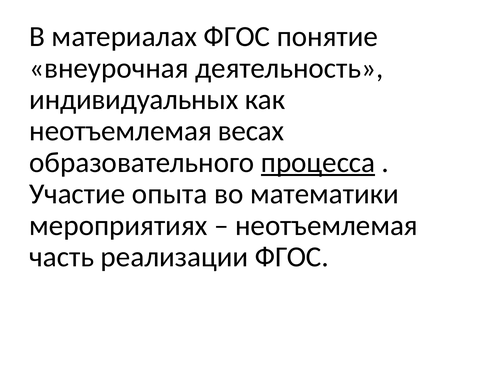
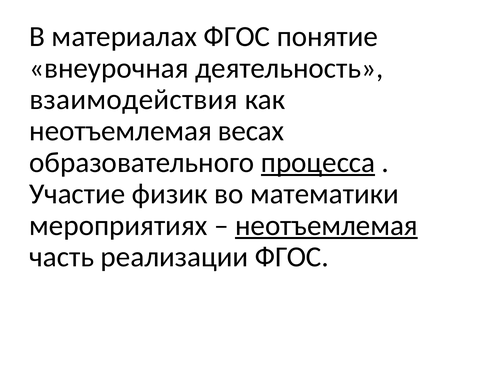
индивидуальных: индивидуальных -> взаимодействия (134, 100)
опыта: опыта -> физик (170, 194)
неотъемлемая underline: none -> present (326, 225)
